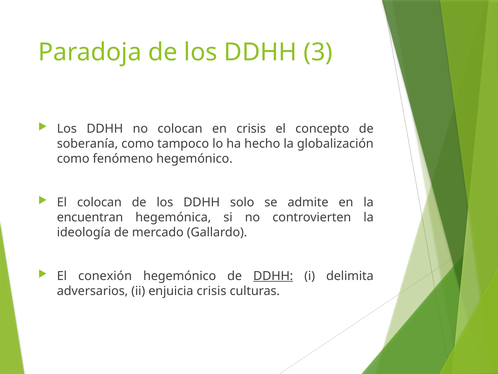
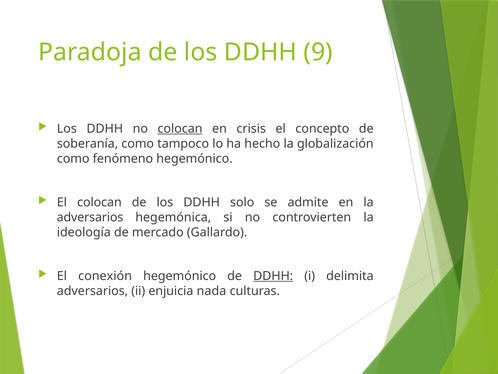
3: 3 -> 9 (318, 52)
colocan underline: none -> present (180, 129)
encuentran: encuentran -> adversarios (90, 217)
enjuicia crisis: crisis -> nada (211, 291)
